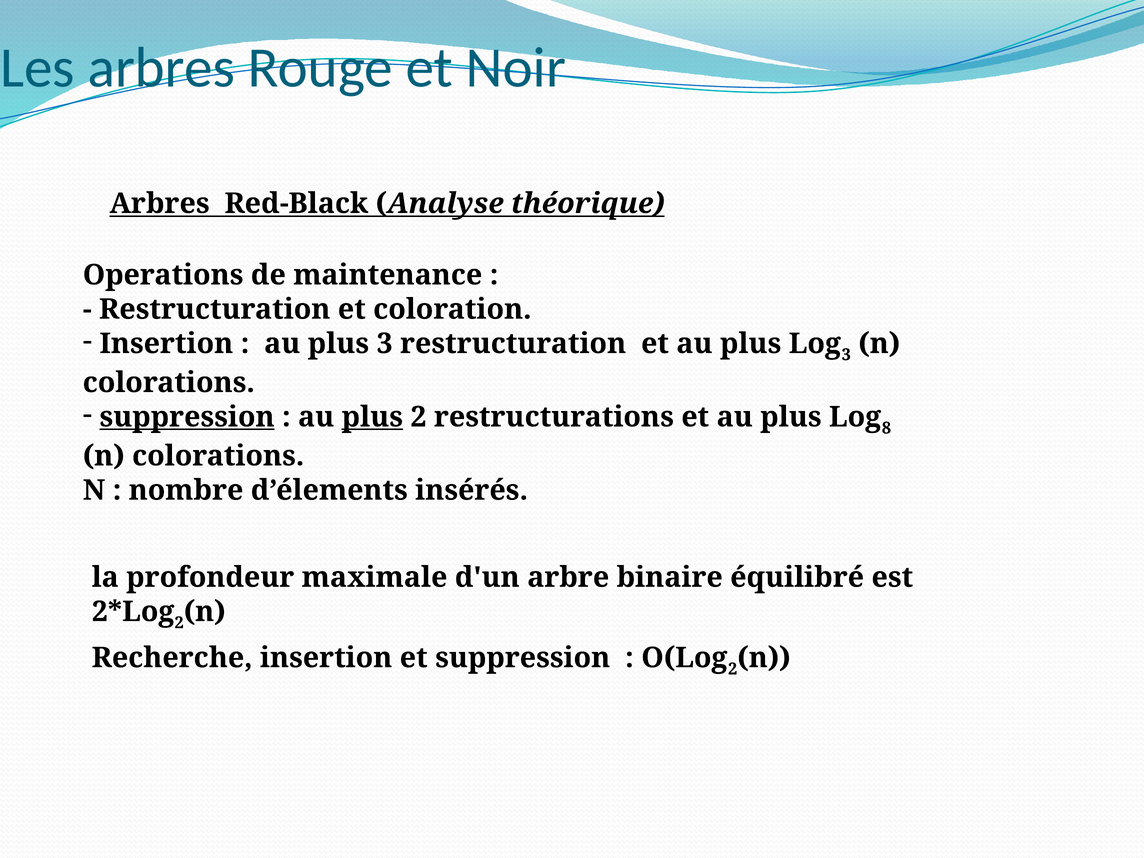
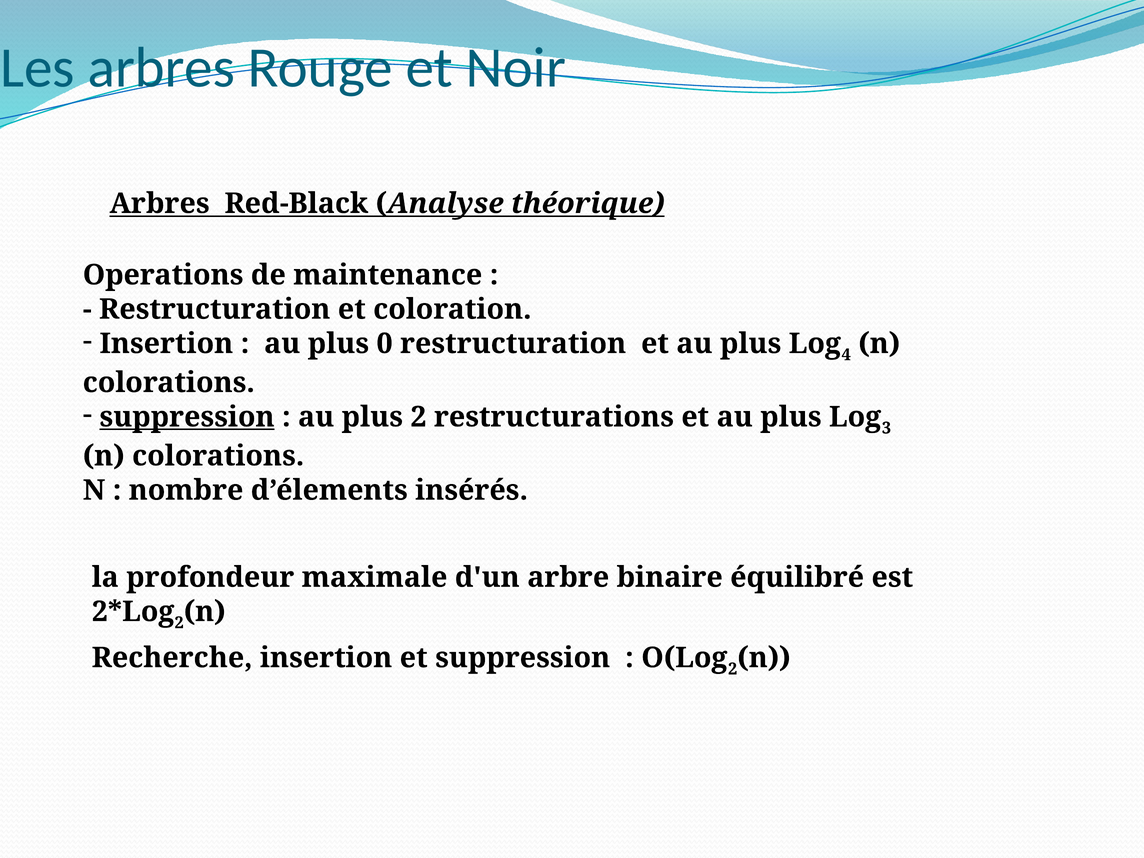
plus 3: 3 -> 0 (385, 344)
3: 3 -> 4 (846, 355)
plus underline: present -> none (372, 417)
8: 8 -> 3 (886, 428)
